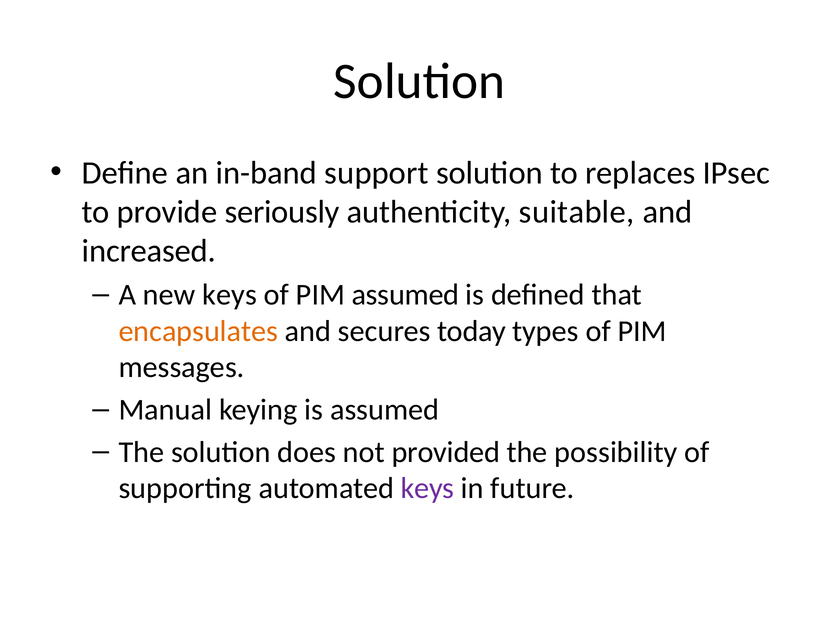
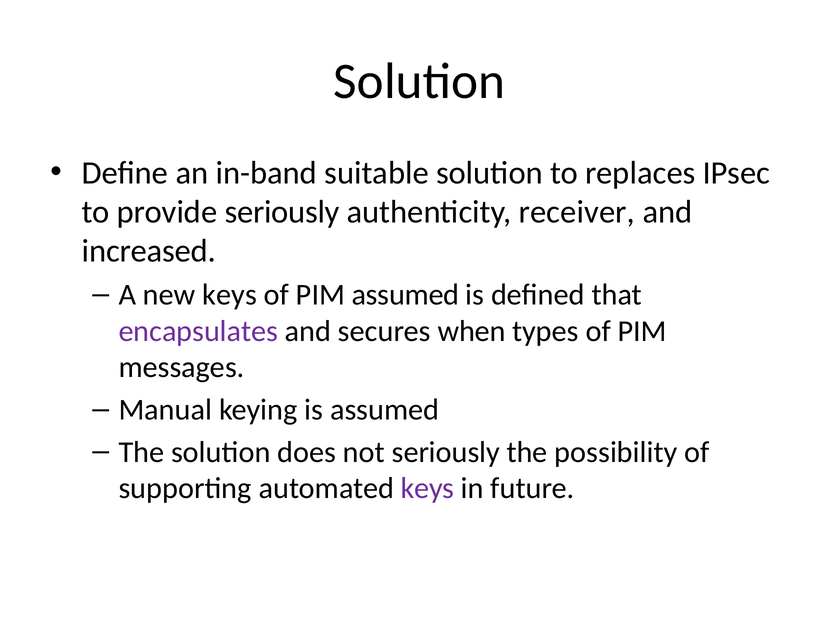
support: support -> suitable (377, 173)
suitable: suitable -> receiver (577, 212)
encapsulates colour: orange -> purple (198, 331)
today: today -> when (472, 331)
not provided: provided -> seriously (446, 452)
